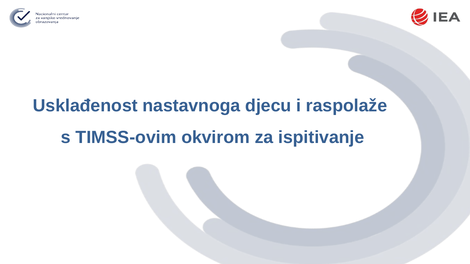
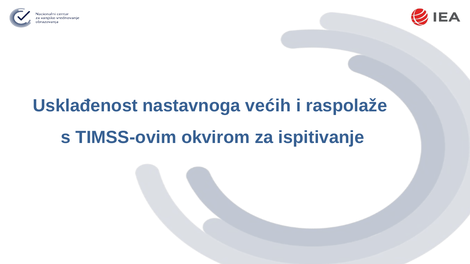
djecu: djecu -> većih (268, 106)
